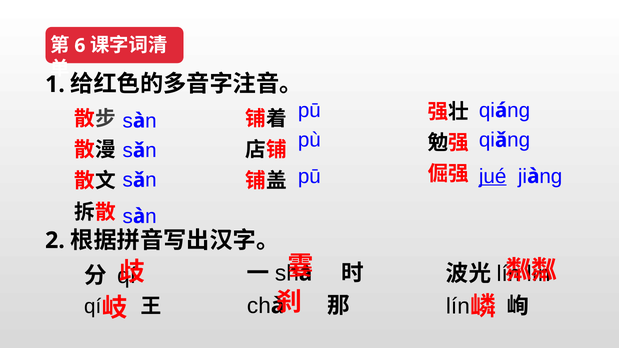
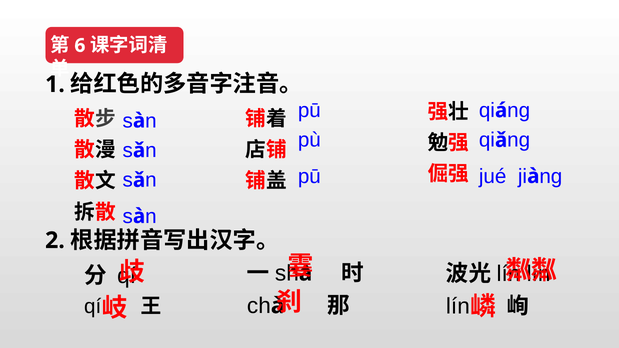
jué underline: present -> none (493, 176)
